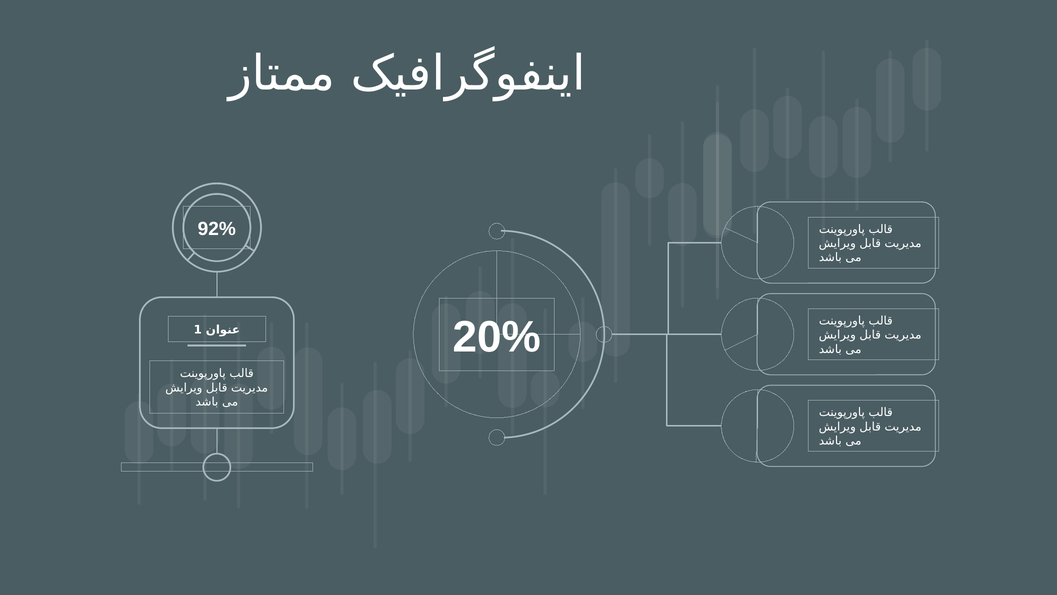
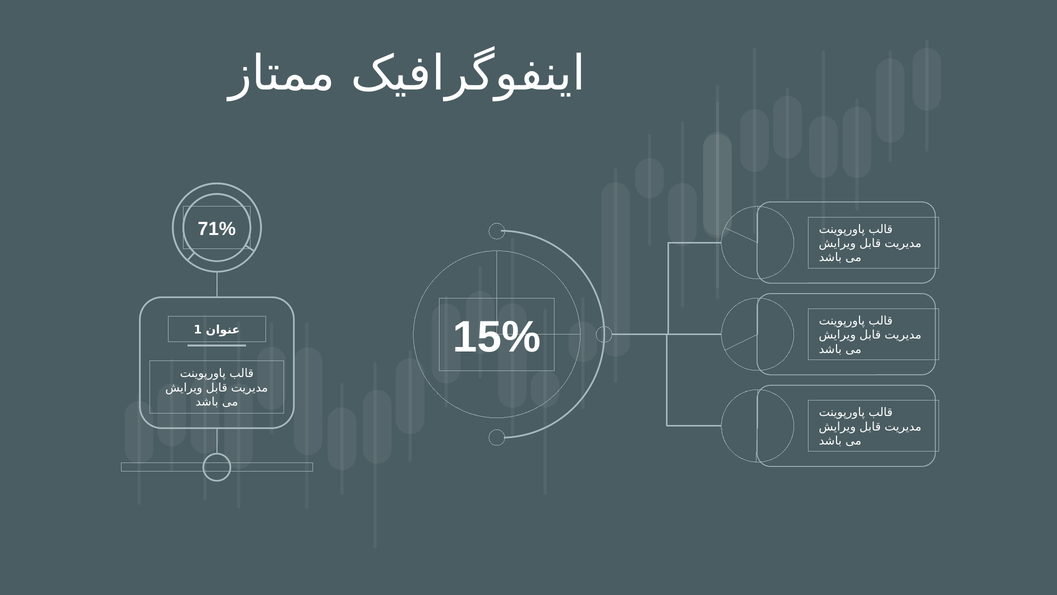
92%: 92% -> 71% (217, 229)
20%: 20% -> 15% (497, 337)
